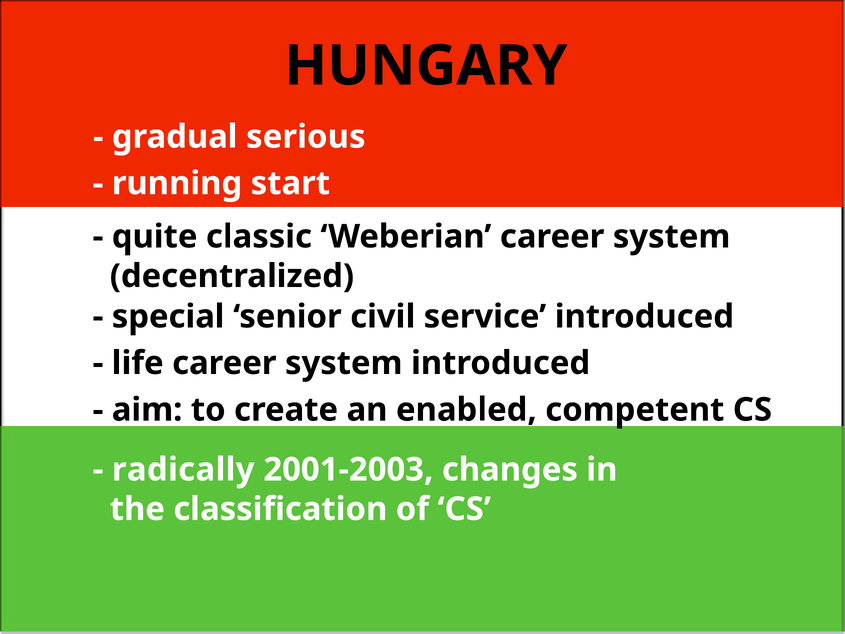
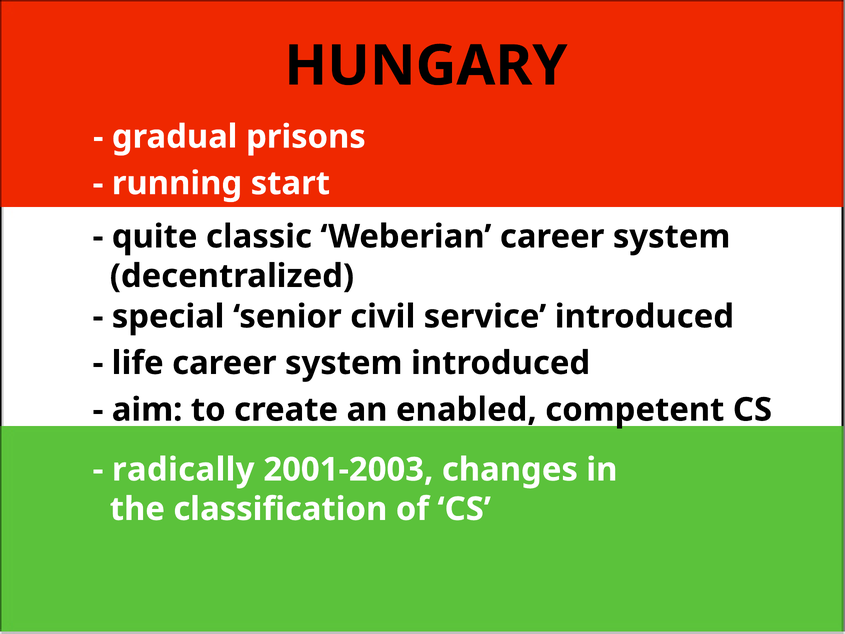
serious: serious -> prisons (306, 137)
